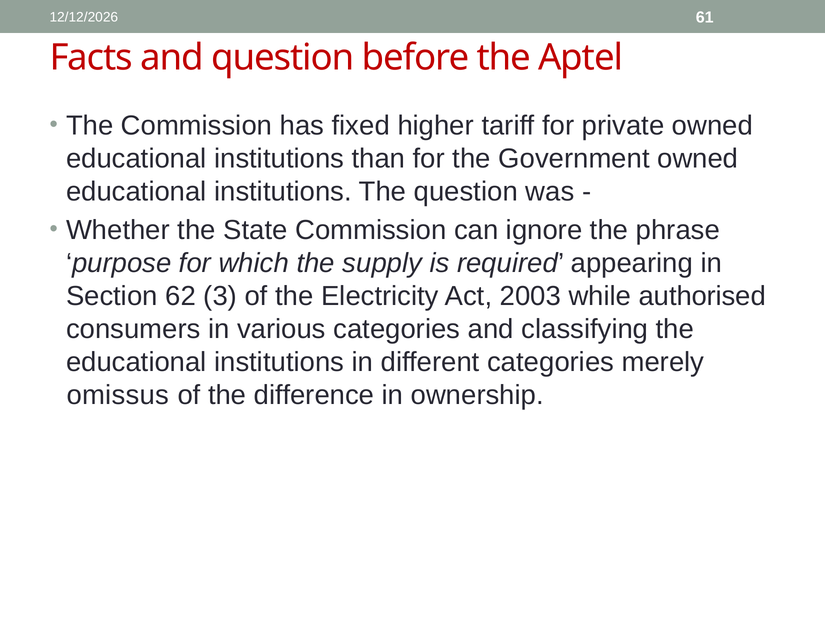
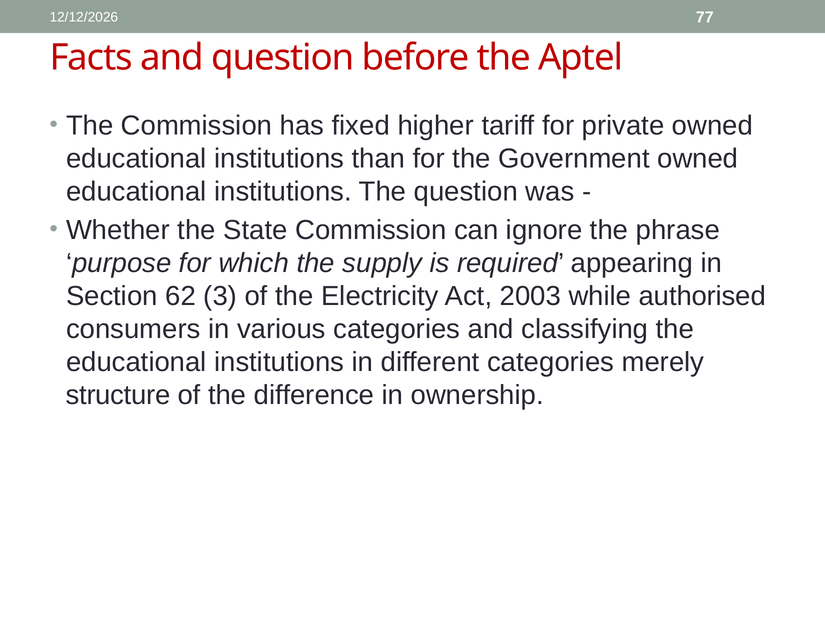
61: 61 -> 77 (705, 18)
omissus: omissus -> structure (118, 395)
